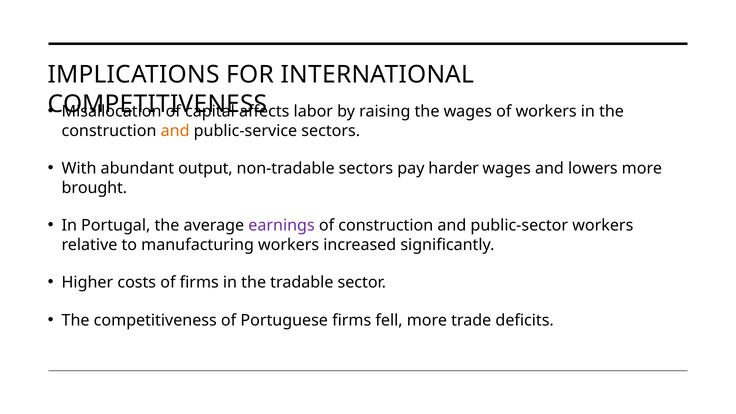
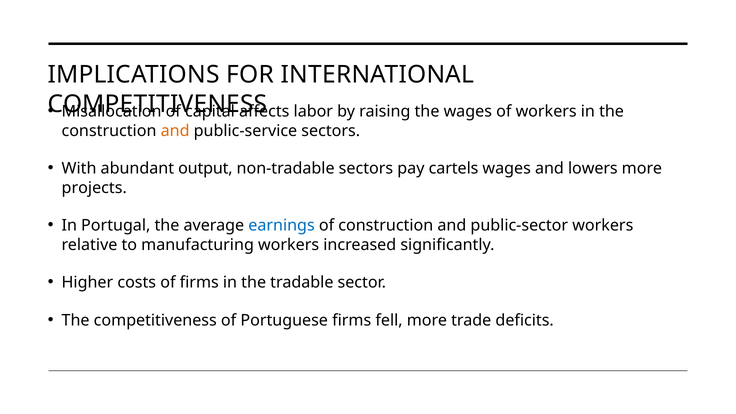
harder: harder -> cartels (454, 168)
brought: brought -> projects (94, 188)
earnings colour: purple -> blue (282, 226)
